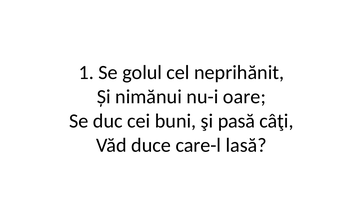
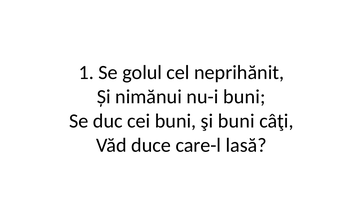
nu-i oare: oare -> buni (244, 97)
şi pasă: pasă -> buni (236, 121)
